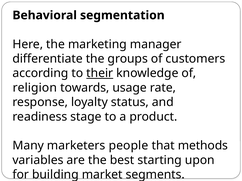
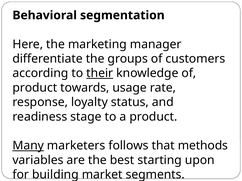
religion: religion -> product (35, 88)
Many underline: none -> present (28, 146)
people: people -> follows (129, 146)
